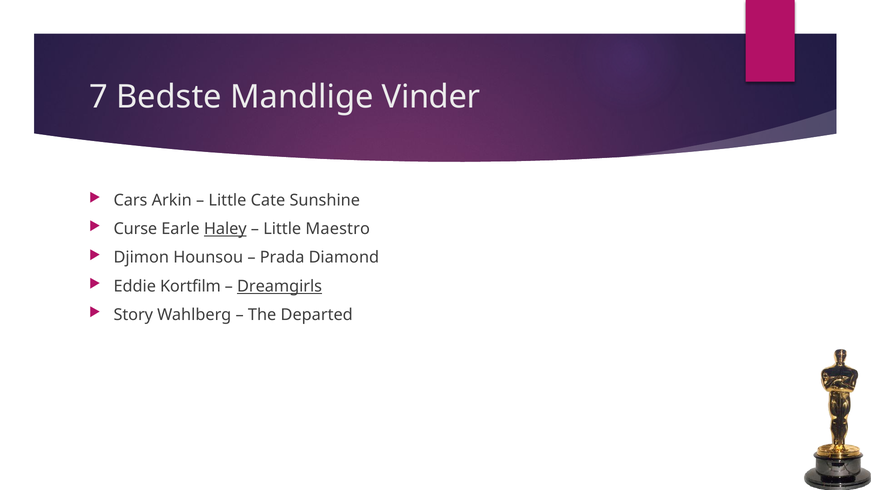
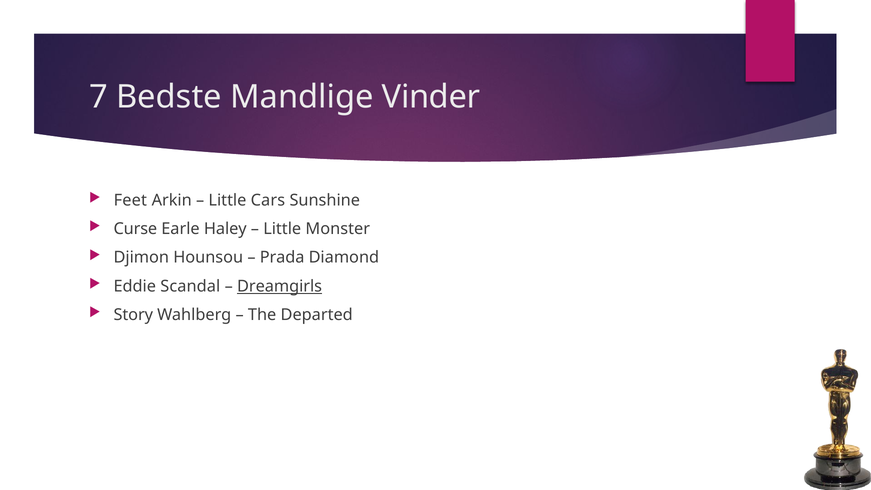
Cars: Cars -> Feet (130, 200)
Cate: Cate -> Cars (268, 200)
Haley underline: present -> none (225, 229)
Maestro: Maestro -> Monster (338, 229)
Kortfilm: Kortfilm -> Scandal (190, 286)
